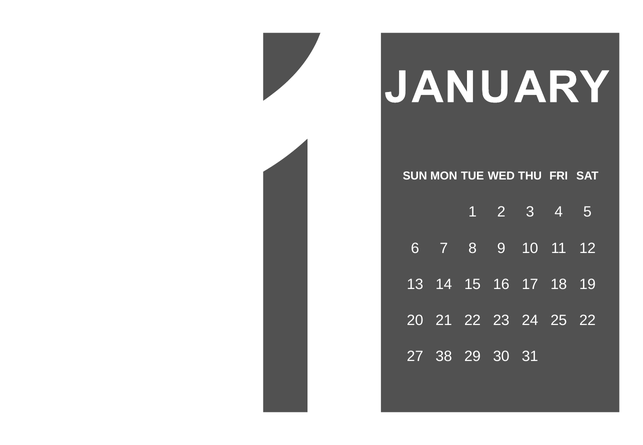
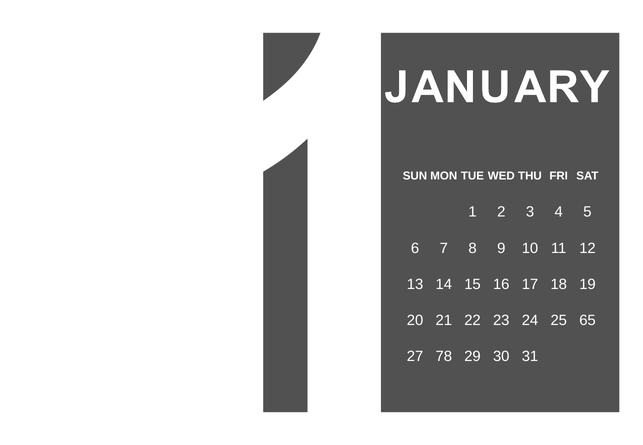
25 22: 22 -> 65 (587, 320)
38: 38 -> 78 (444, 357)
